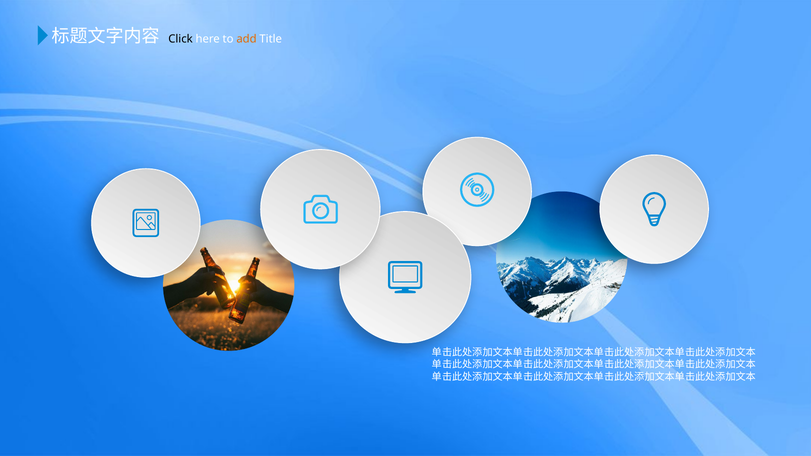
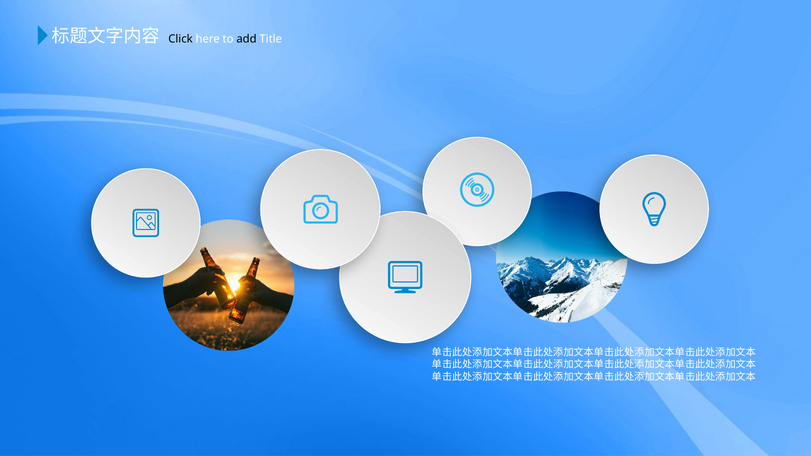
add colour: orange -> black (247, 39)
